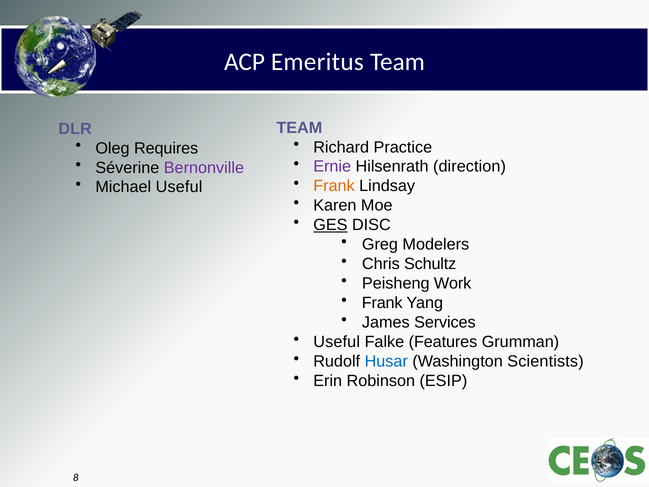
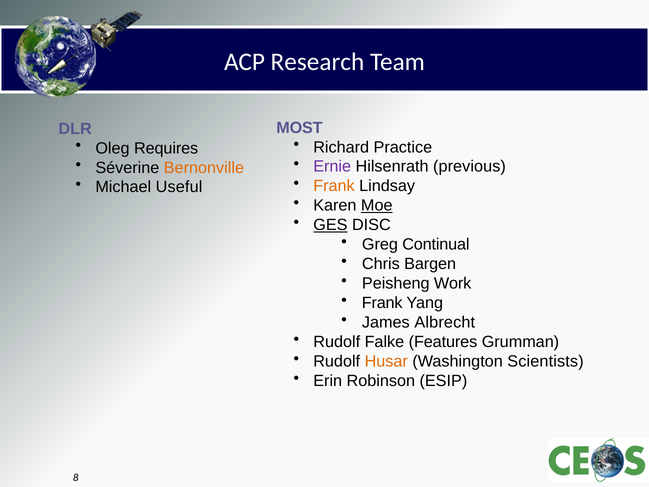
Emeritus: Emeritus -> Research (317, 62)
TEAM: TEAM -> MOST (299, 128)
direction: direction -> previous (469, 167)
Bernonville colour: purple -> orange (204, 168)
Moe underline: none -> present (377, 205)
Modelers: Modelers -> Continual (436, 244)
Schultz: Schultz -> Bargen (430, 264)
Services: Services -> Albrecht (445, 322)
Useful: Useful -> Rudolf (337, 342)
Husar colour: blue -> orange (386, 361)
